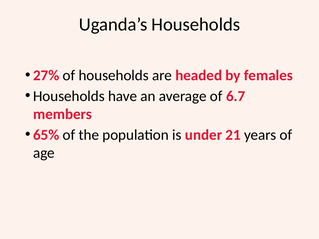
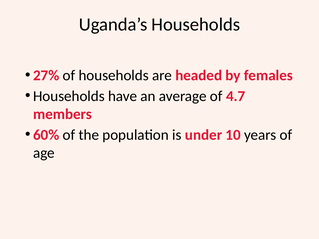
6.7: 6.7 -> 4.7 (236, 96)
65%: 65% -> 60% (46, 135)
21: 21 -> 10 (233, 135)
